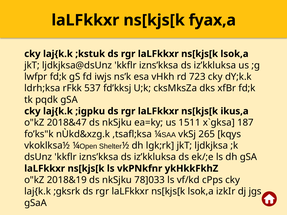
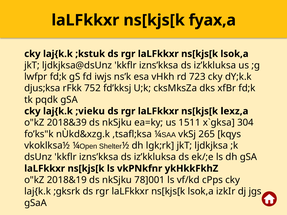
ldrh;ksa: ldrh;ksa -> djus;ksa (42, 88)
537: 537 -> 752 (93, 88)
;igpku: ;igpku -> ;vieku (90, 111)
ikus,a: ikus,a -> lexz,a (234, 111)
2018&47: 2018&47 -> 2018&39 (67, 123)
187: 187 -> 304 (245, 123)
78]033: 78]033 -> 78]001 (150, 180)
